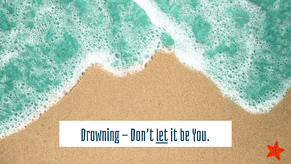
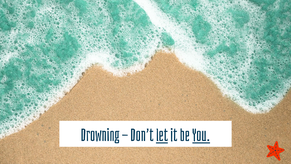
You underline: none -> present (201, 135)
